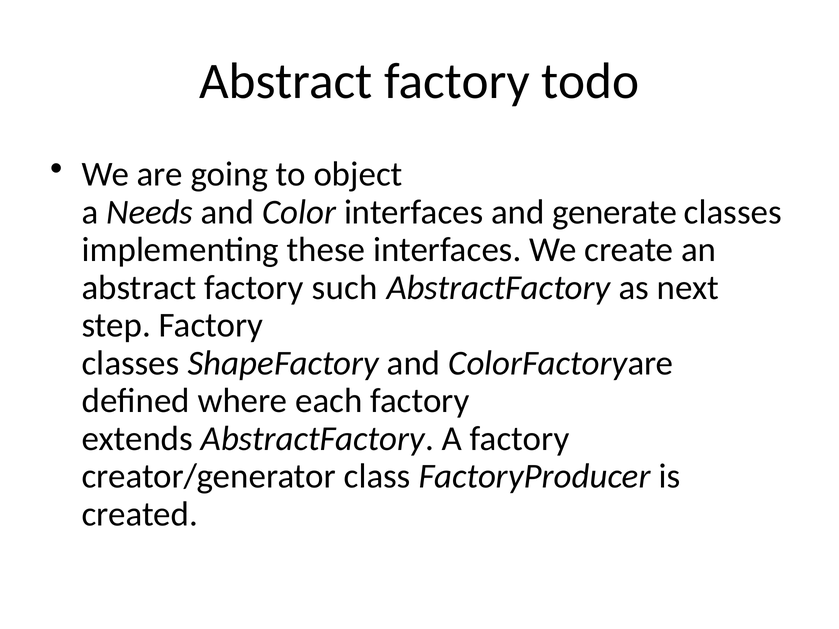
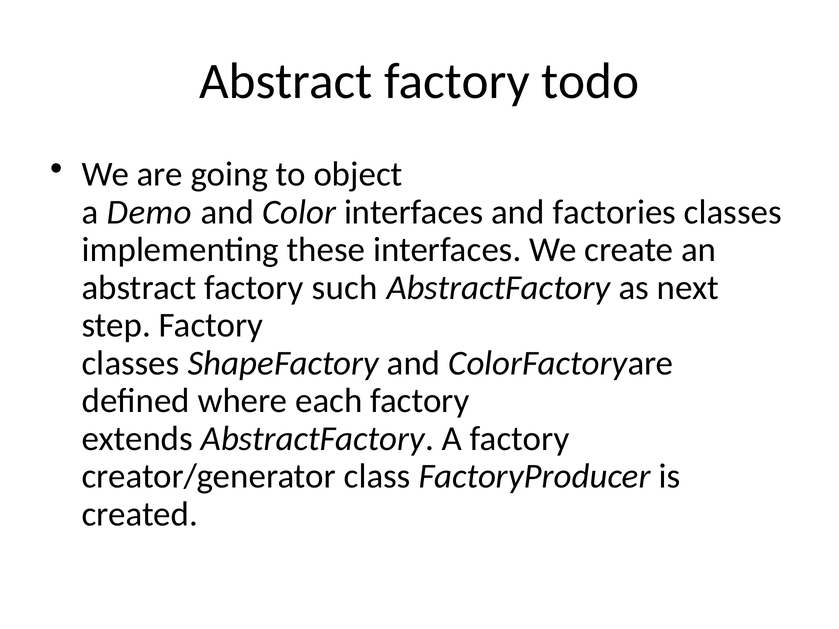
Needs: Needs -> Demo (149, 212)
generate: generate -> factories (614, 212)
